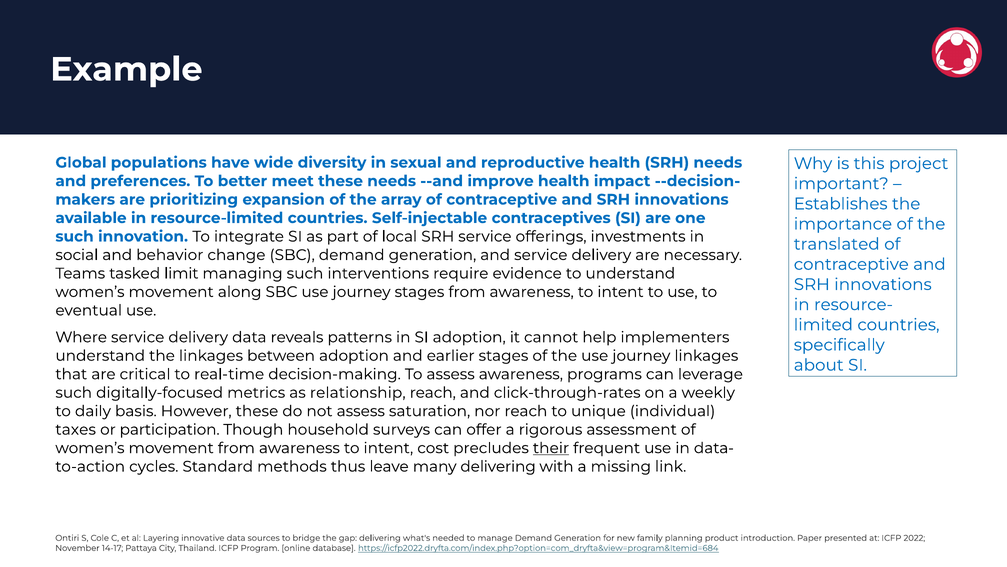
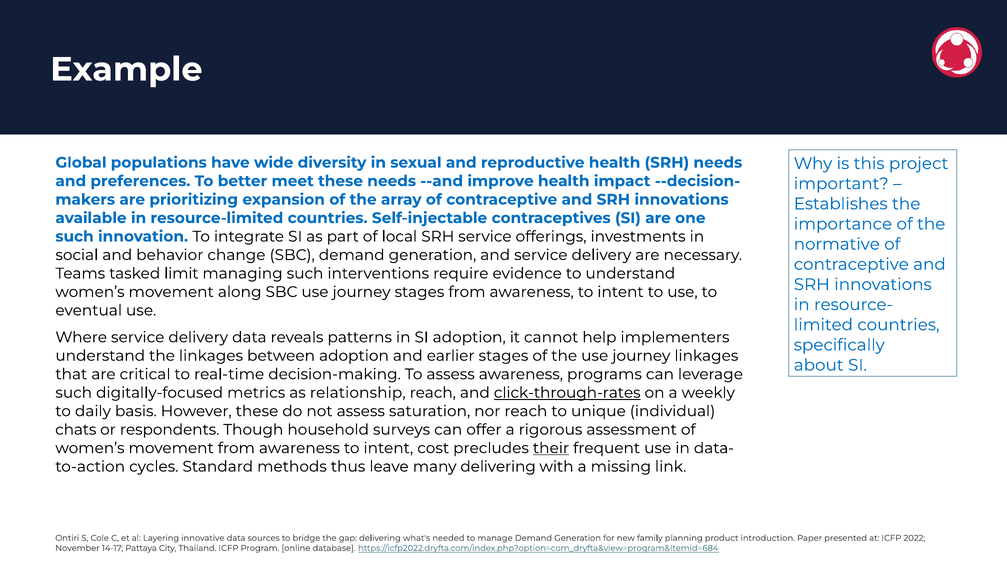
translated: translated -> normative (837, 244)
click-through-rates underline: none -> present (567, 392)
taxes: taxes -> chats (76, 429)
participation: participation -> respondents (170, 429)
